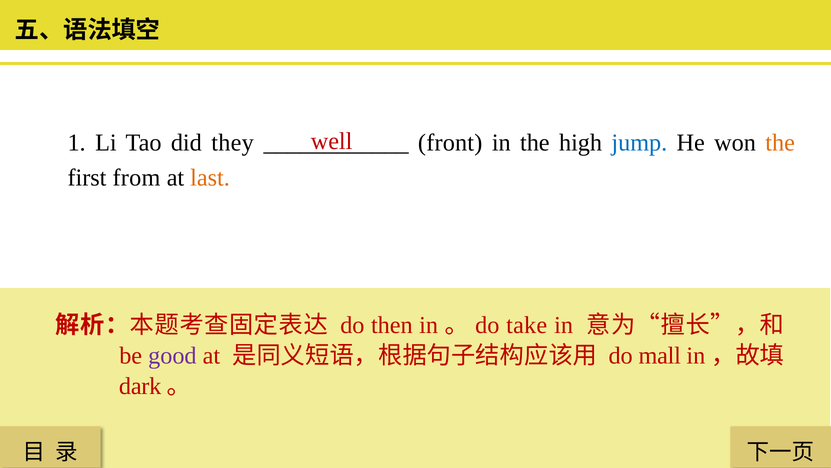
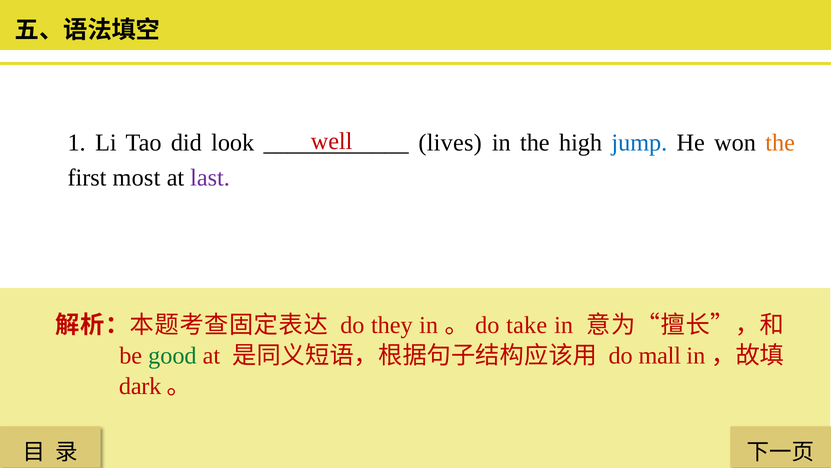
they: they -> look (233, 142)
front: front -> lives (450, 142)
from: from -> most (136, 177)
last colour: orange -> purple (210, 177)
then: then -> they (392, 325)
good colour: purple -> green (172, 355)
